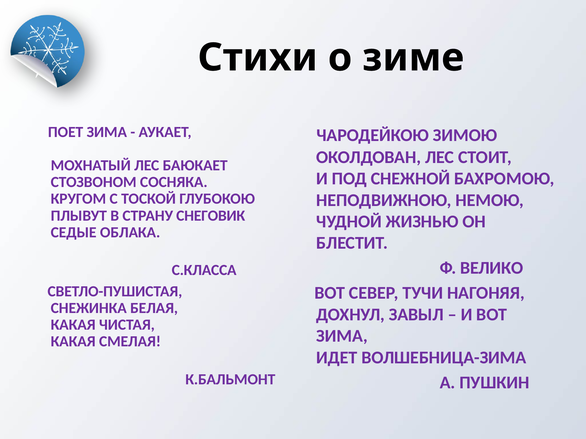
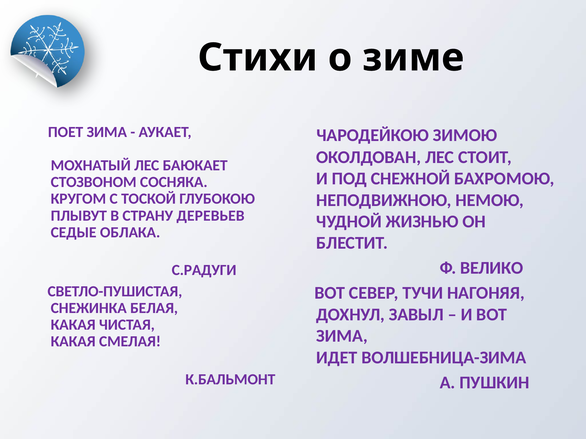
СНЕГОВИК: СНЕГОВИК -> ДЕРЕВЬЕВ (211, 216)
С.КЛАССА: С.КЛАССА -> С.РАДУГИ (204, 270)
